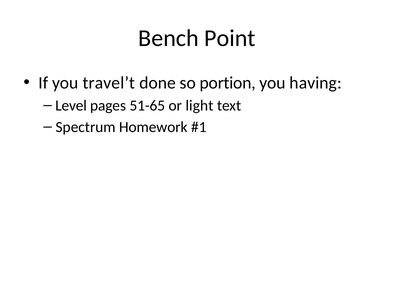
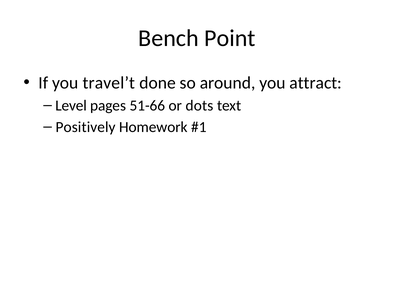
portion: portion -> around (228, 83)
having: having -> attract (316, 83)
51-65: 51-65 -> 51-66 (147, 105)
light: light -> dots (200, 105)
Spectrum: Spectrum -> Positively (86, 127)
